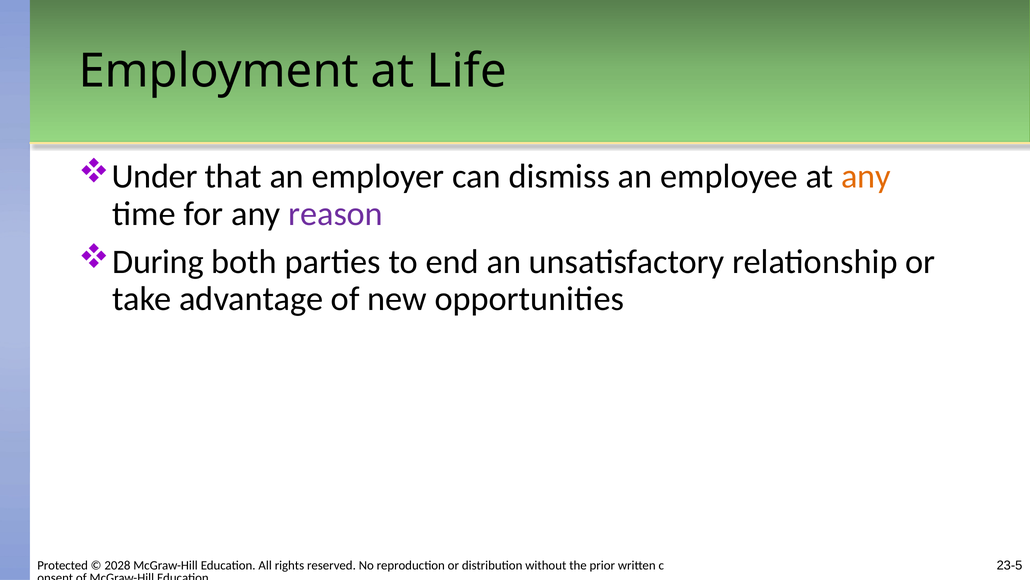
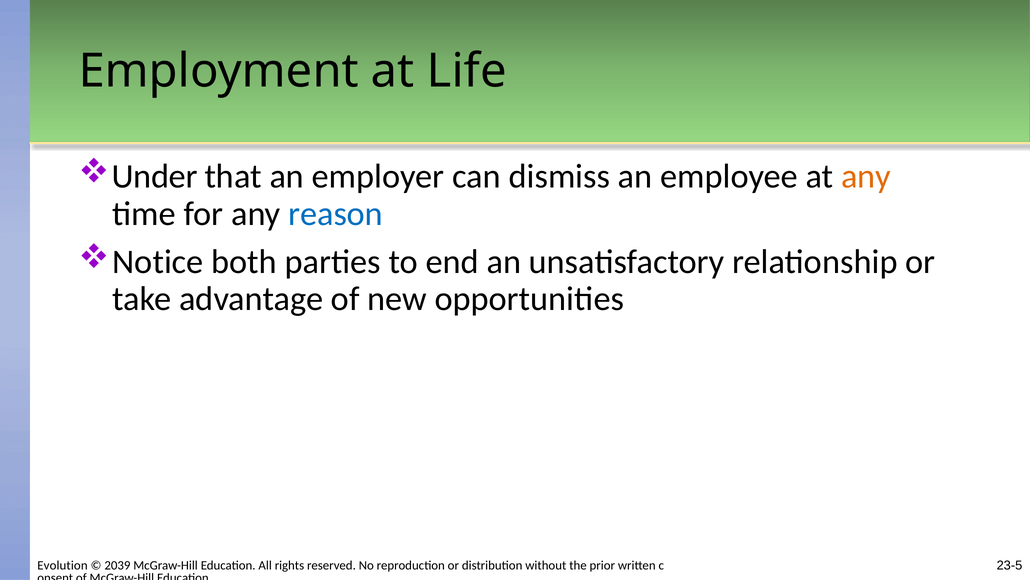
reason colour: purple -> blue (336, 214)
During: During -> Notice (158, 261)
Protected: Protected -> Evolution (62, 565)
2028: 2028 -> 2039 (117, 565)
